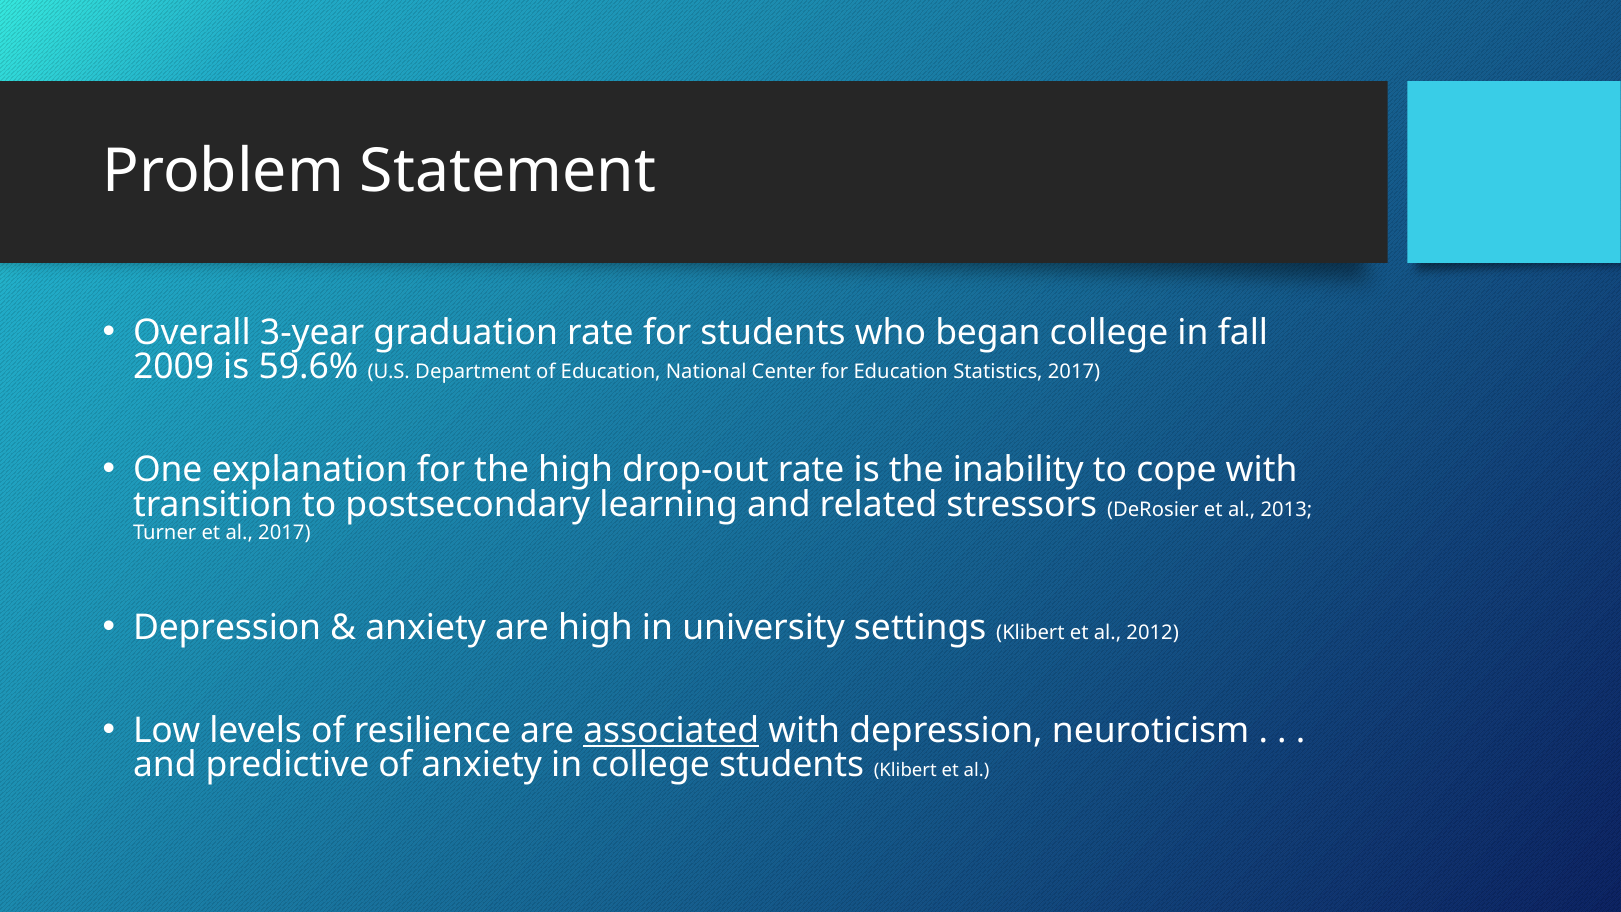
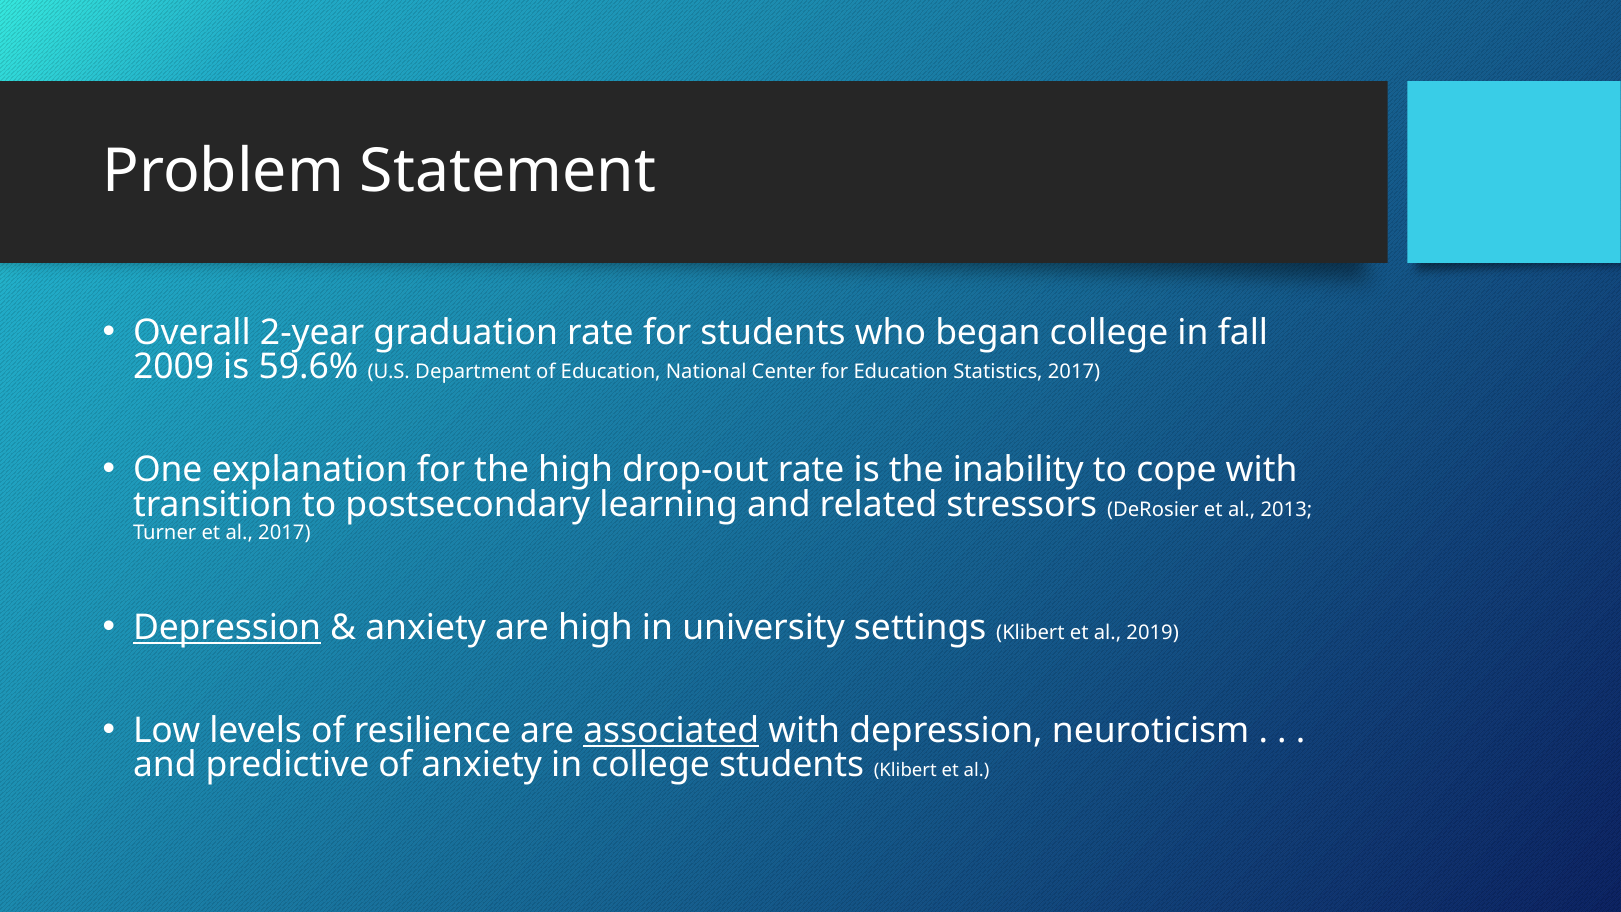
3-year: 3-year -> 2-year (312, 333)
Depression underline: none -> present (227, 627)
2012: 2012 -> 2019 (1153, 632)
